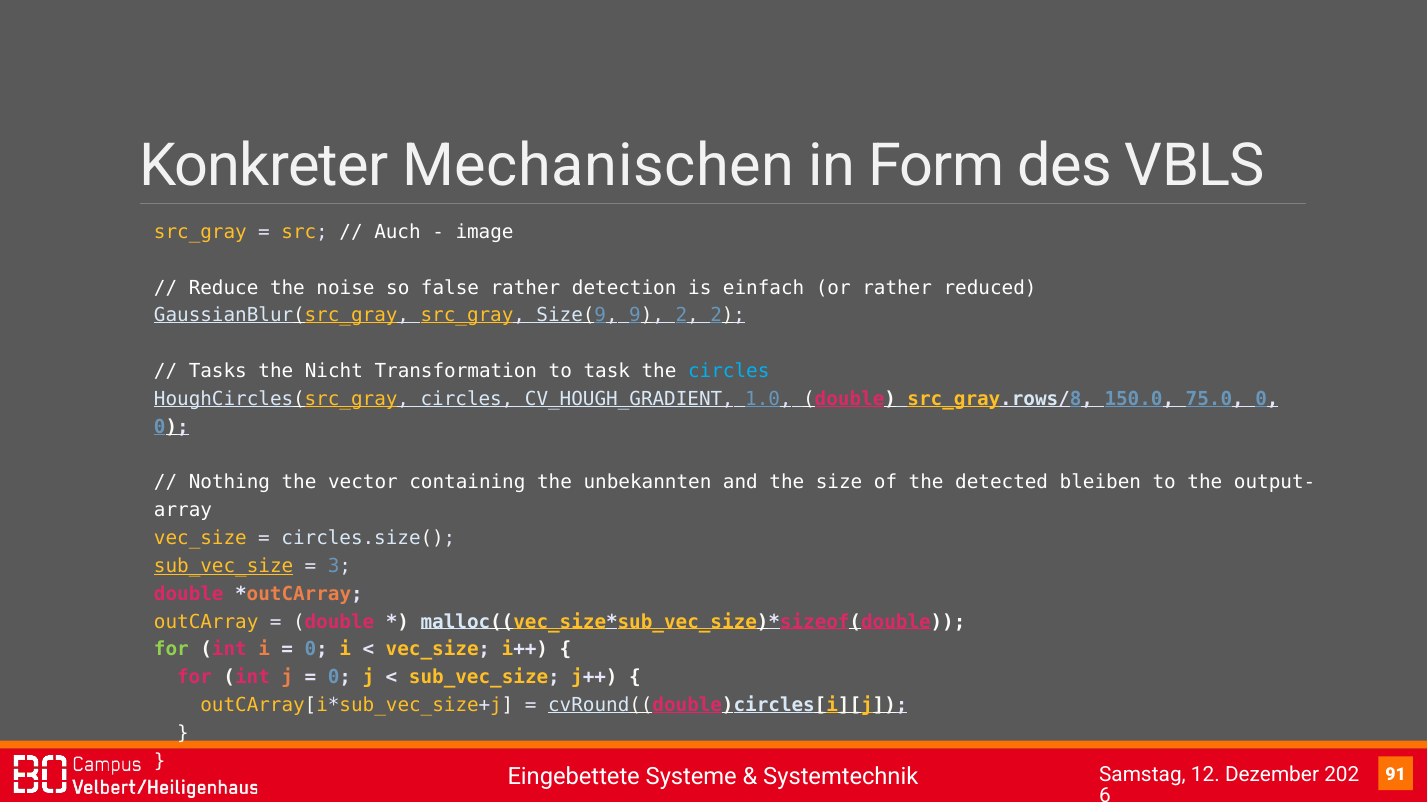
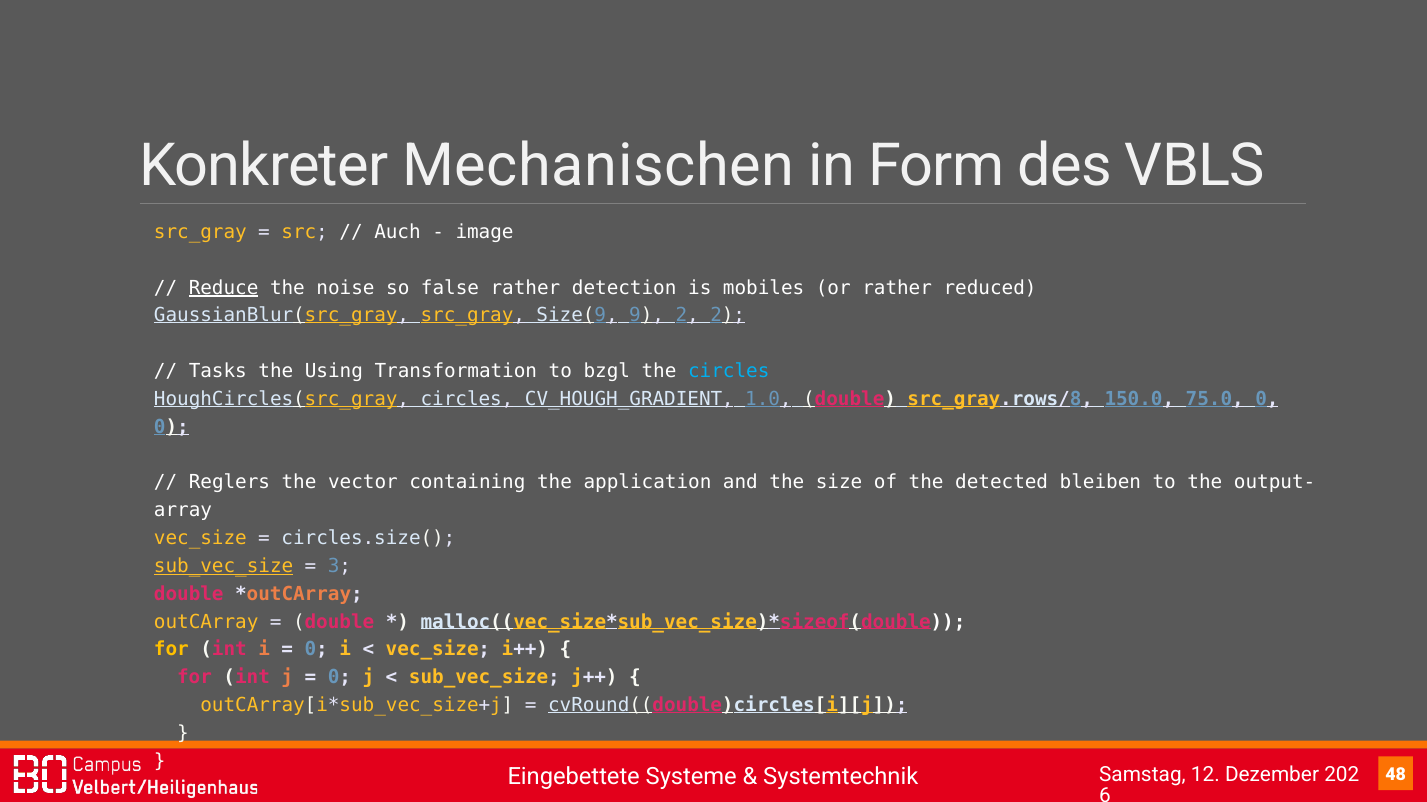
Reduce underline: none -> present (224, 288)
einfach: einfach -> mobiles (764, 288)
Nicht: Nicht -> Using (334, 372)
task: task -> bzgl (607, 372)
Nothing: Nothing -> Reglers (229, 483)
unbekannten: unbekannten -> application (647, 483)
for colour: light green -> yellow (171, 650)
91: 91 -> 48 (1396, 775)
